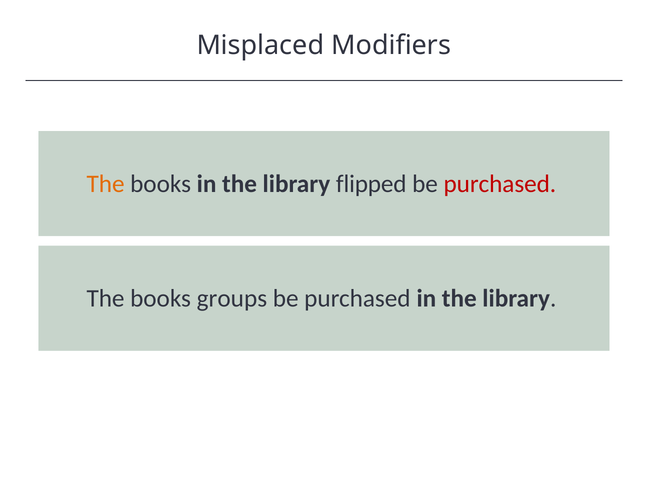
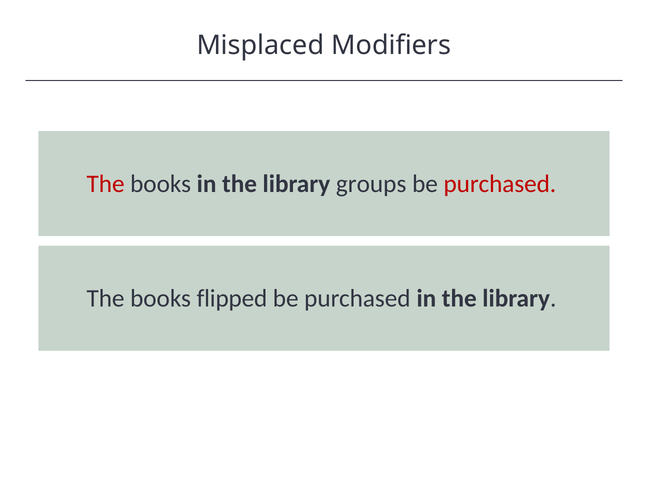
The colour: orange -> red (106, 184)
flipped: flipped -> groups (371, 184)
groups: groups -> flipped (232, 298)
